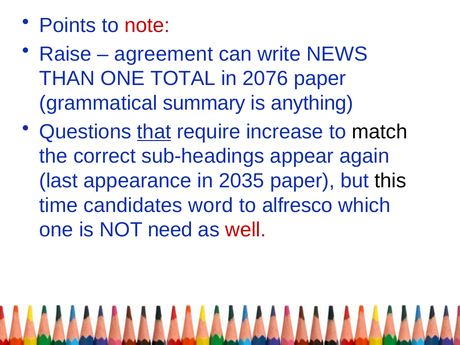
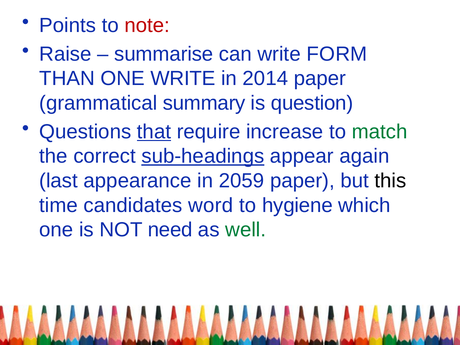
agreement: agreement -> summarise (164, 54)
NEWS: NEWS -> FORM (337, 54)
ONE TOTAL: TOTAL -> WRITE (183, 78)
2076: 2076 -> 2014 (265, 78)
anything: anything -> question (312, 103)
match colour: black -> green (380, 132)
sub-headings underline: none -> present (203, 156)
2035: 2035 -> 2059 (242, 181)
alfresco: alfresco -> hygiene (297, 205)
well colour: red -> green (246, 230)
